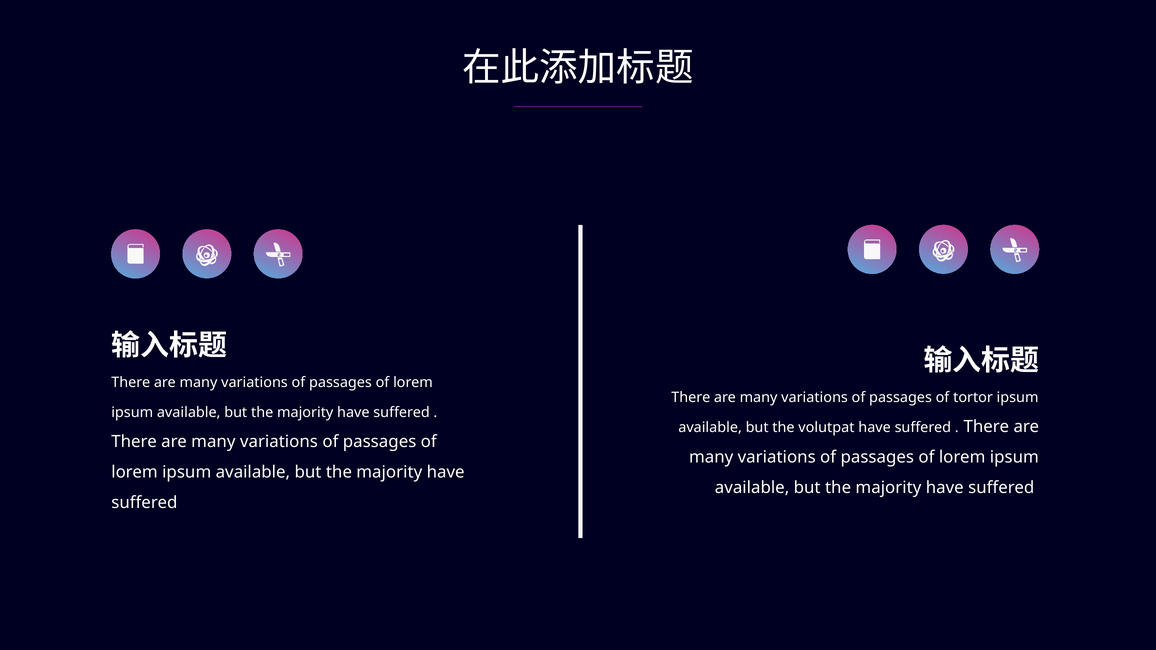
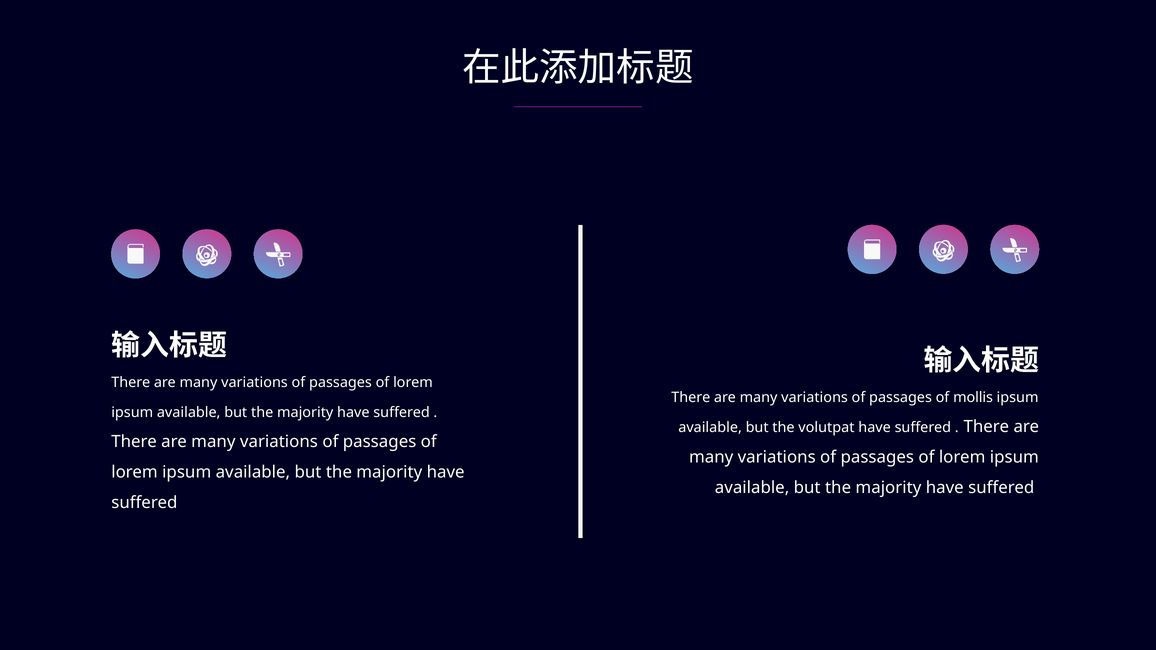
tortor: tortor -> mollis (973, 398)
